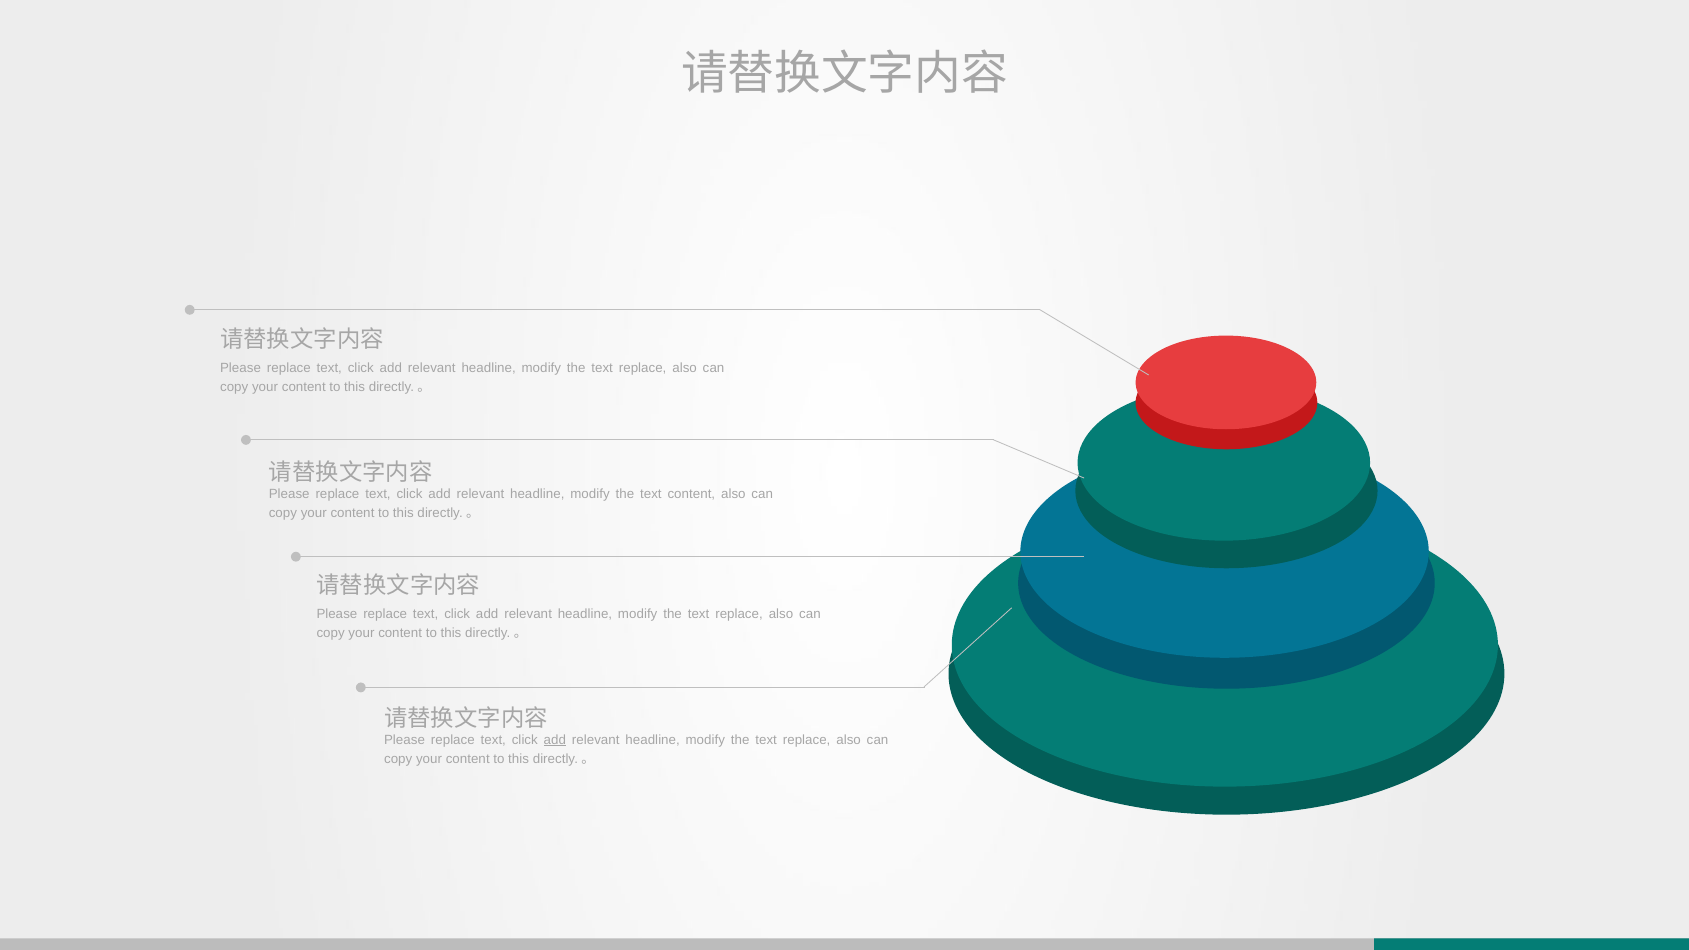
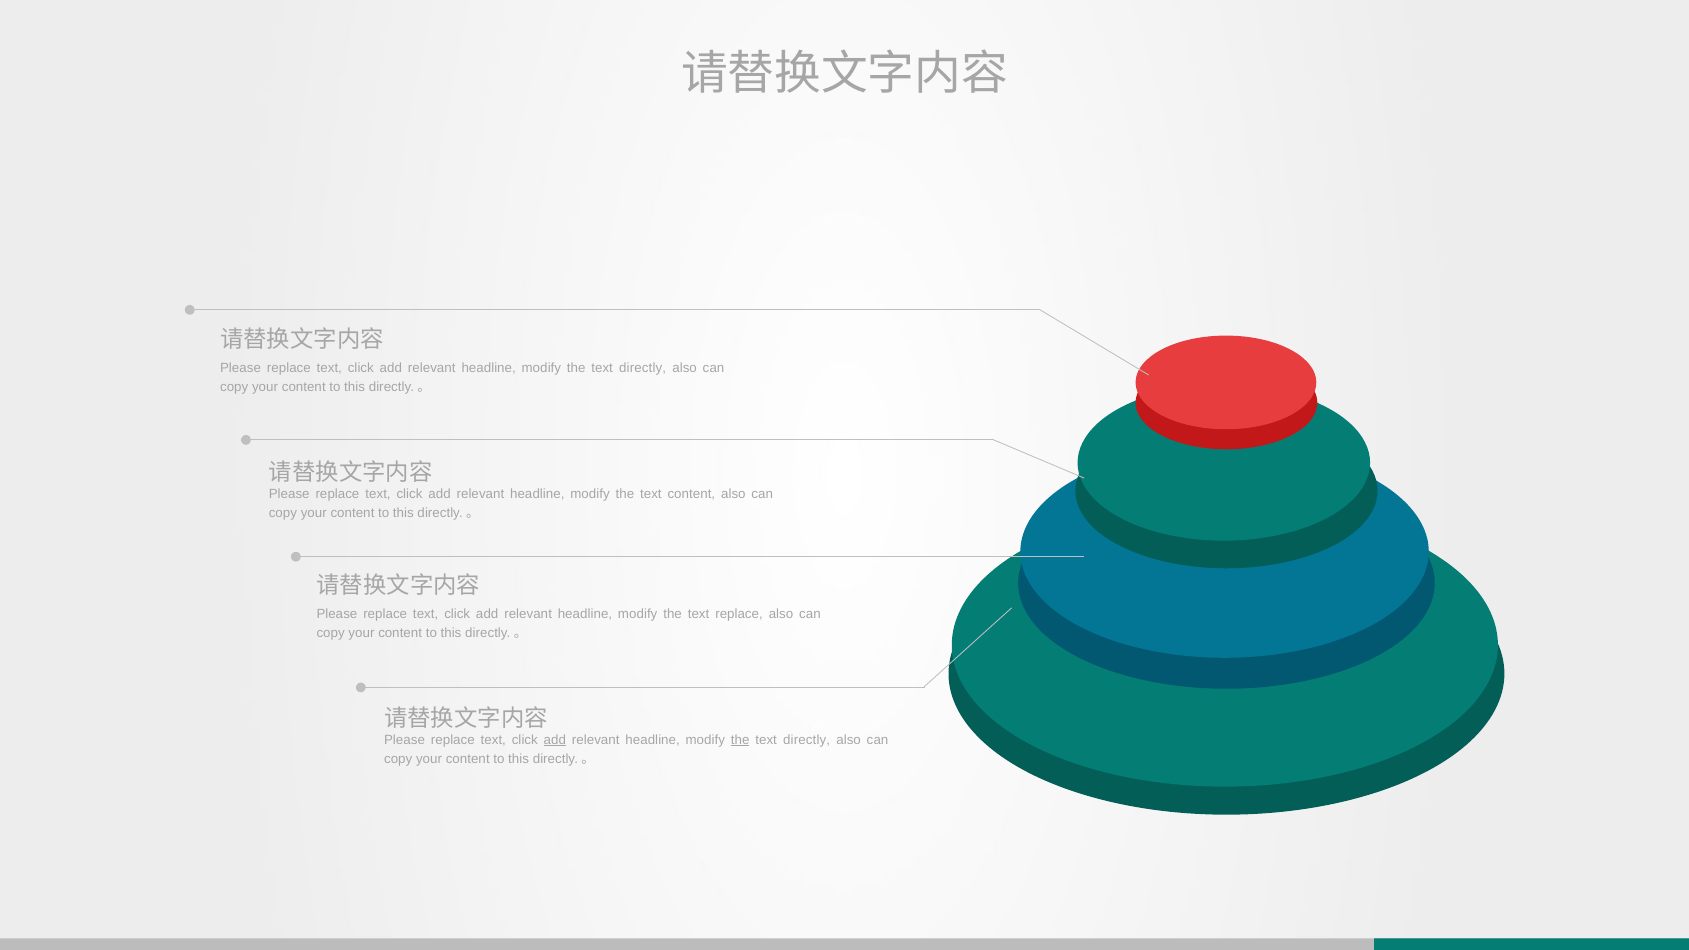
replace: replace -> directly (643, 368)
the underline: none -> present (740, 740)
replace: replace -> directly (807, 740)
